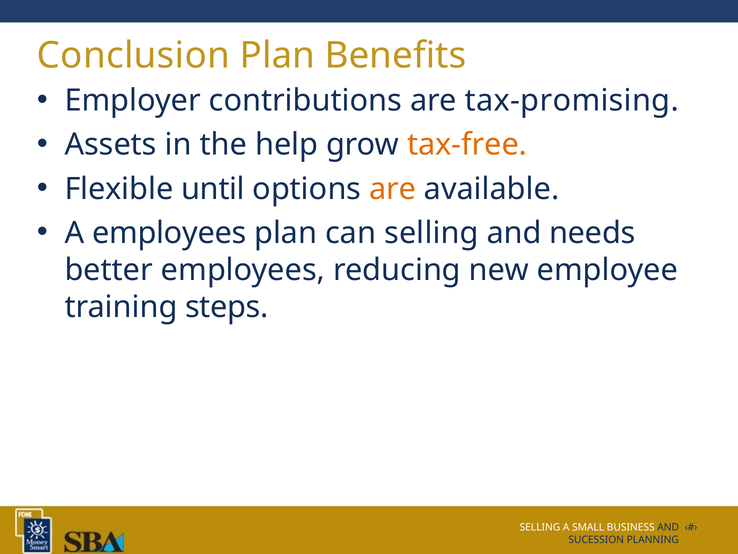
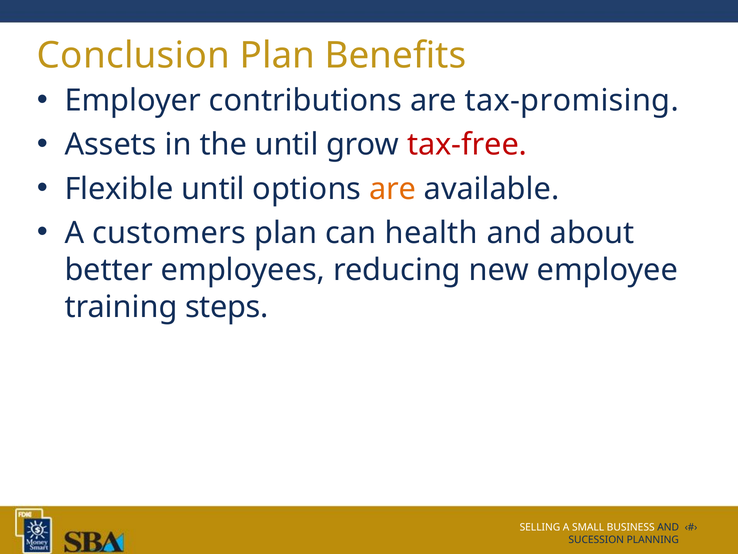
the help: help -> until (287, 145)
tax-free colour: orange -> red (467, 145)
A employees: employees -> customers (169, 233)
can selling: selling -> health (431, 233)
needs: needs -> about (592, 233)
